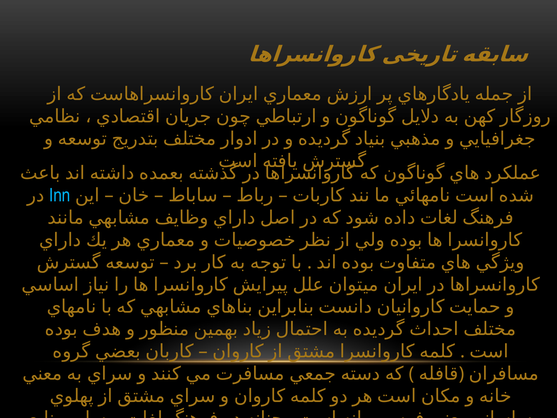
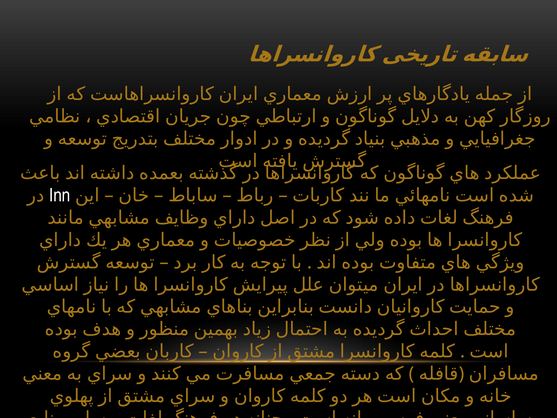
Inn colour: light blue -> white (60, 195)
